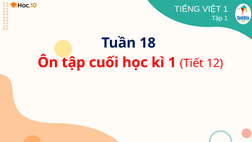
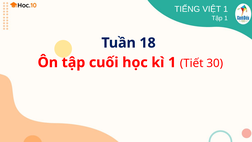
12: 12 -> 30 (215, 63)
